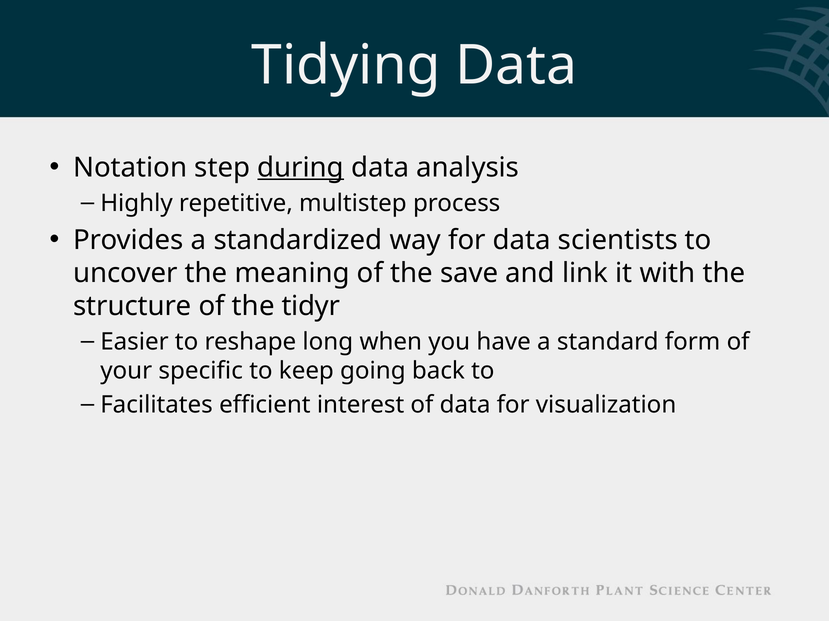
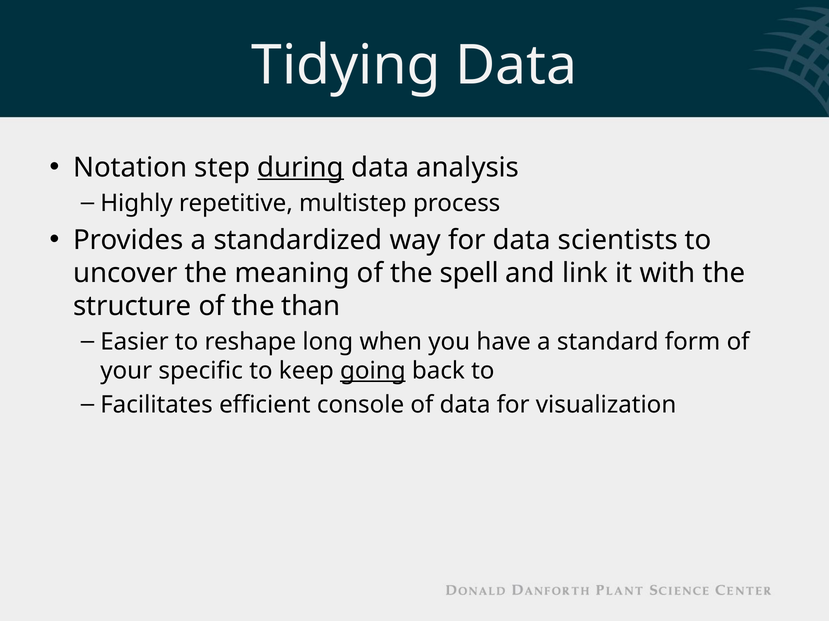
save: save -> spell (469, 273)
tidyr: tidyr -> than (311, 307)
going underline: none -> present (373, 371)
interest: interest -> console (361, 405)
